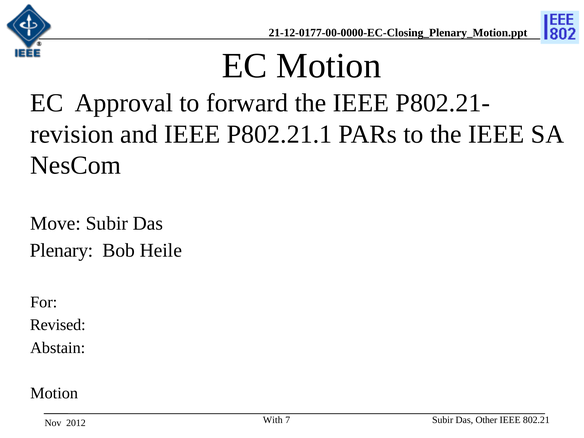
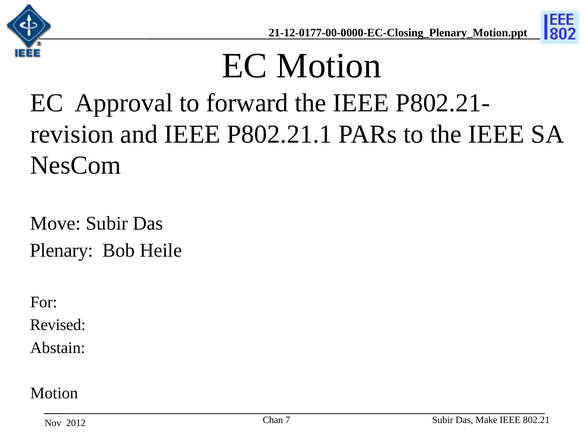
With: With -> Chan (273, 420)
Other: Other -> Make (486, 420)
